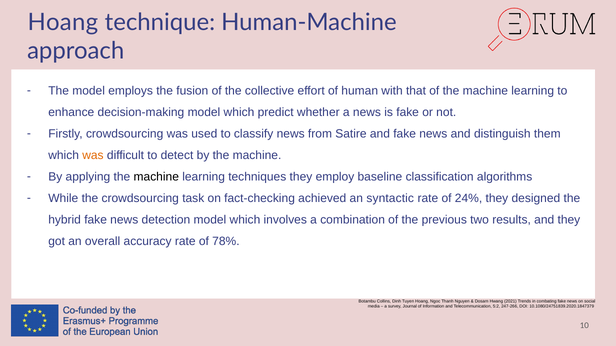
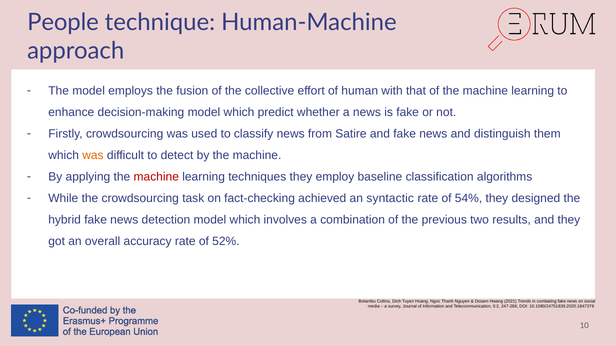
Hoang: Hoang -> People (63, 22)
machine colour: black -> red (156, 177)
24%: 24% -> 54% (469, 199)
78%: 78% -> 52% (226, 242)
